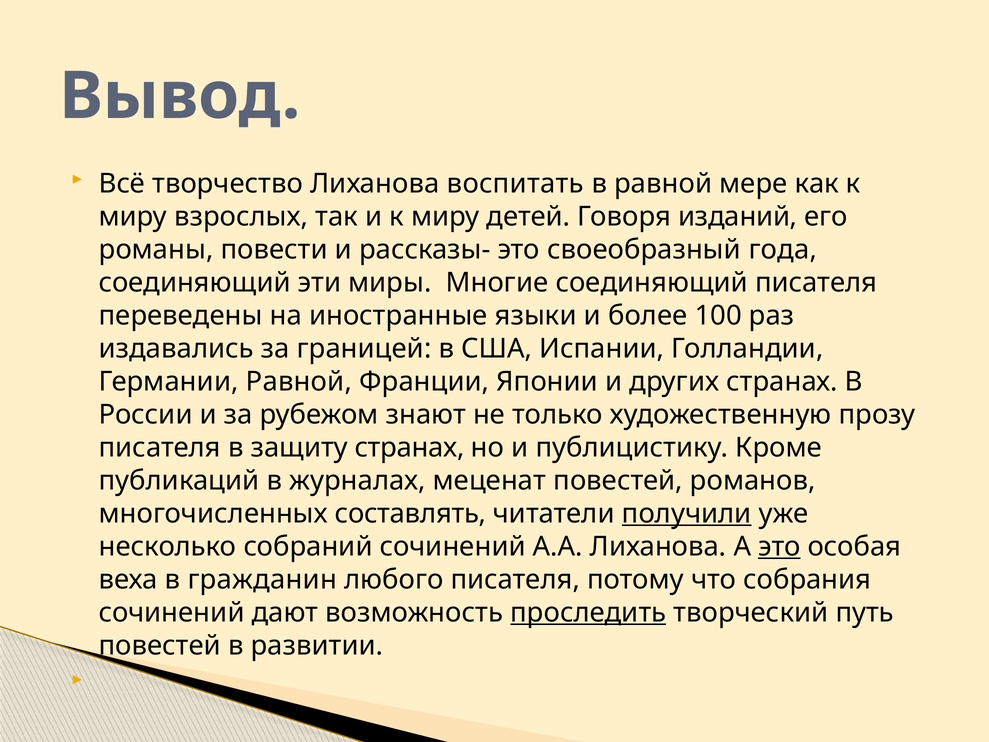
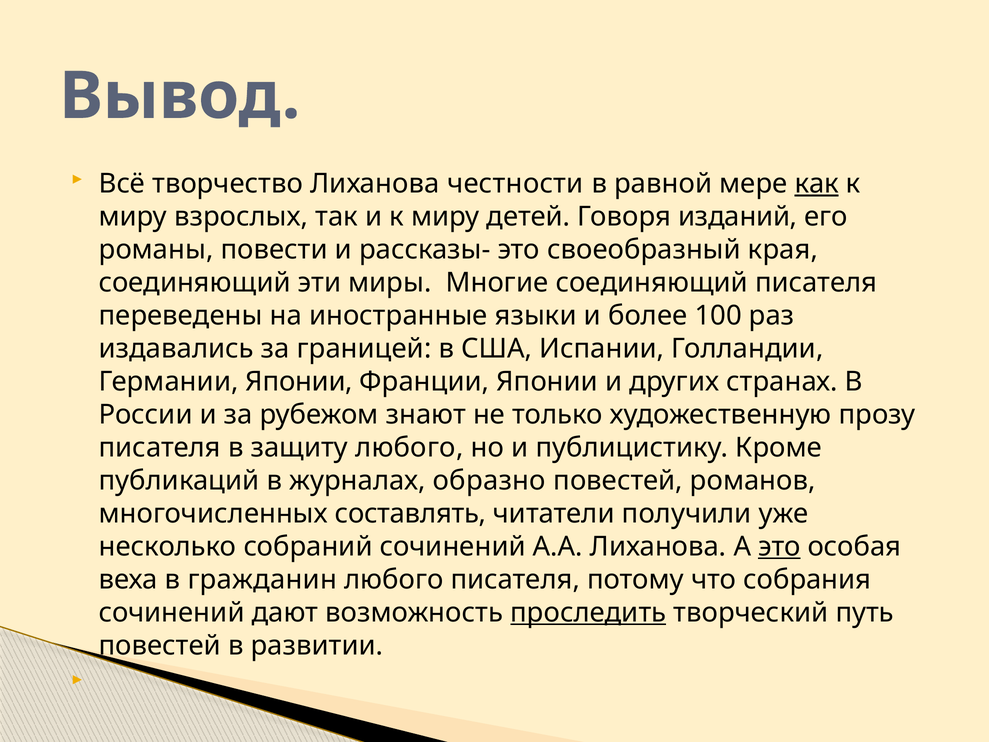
воспитать: воспитать -> честности (515, 184)
как underline: none -> present (817, 184)
года: года -> края (783, 250)
Германии Равной: Равной -> Японии (299, 381)
защиту странах: странах -> любого (409, 447)
меценат: меценат -> образно (489, 480)
получили underline: present -> none (687, 513)
